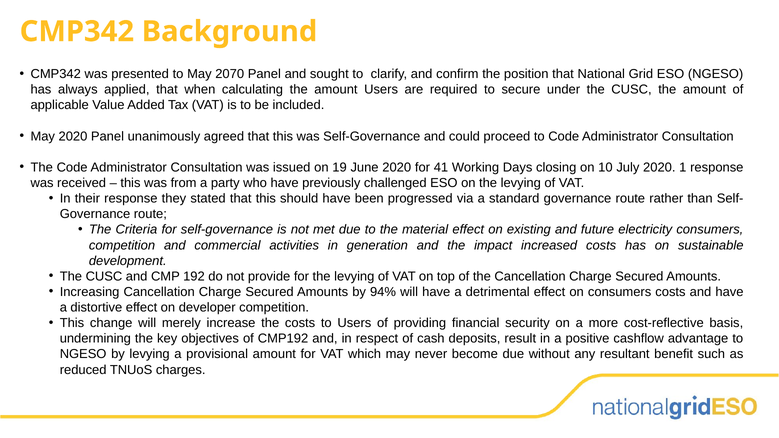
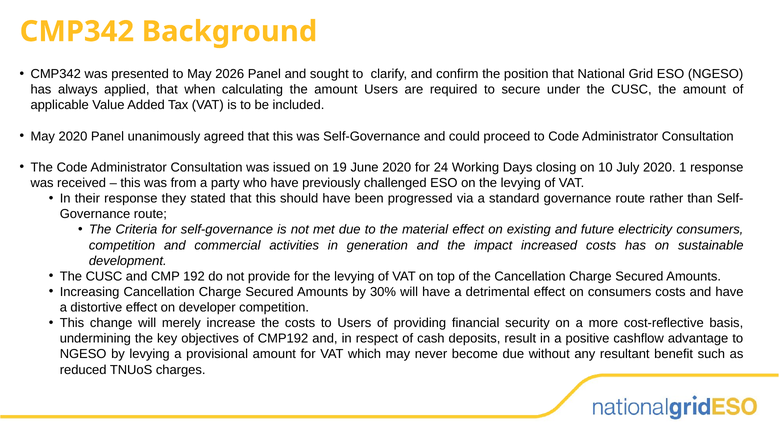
2070: 2070 -> 2026 (230, 74)
41: 41 -> 24 (441, 167)
94%: 94% -> 30% (383, 292)
